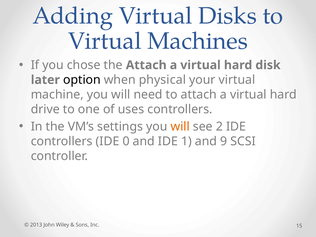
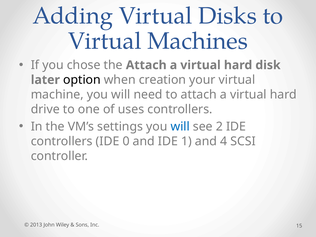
physical: physical -> creation (162, 80)
will colour: orange -> blue (180, 127)
9: 9 -> 4 (224, 141)
